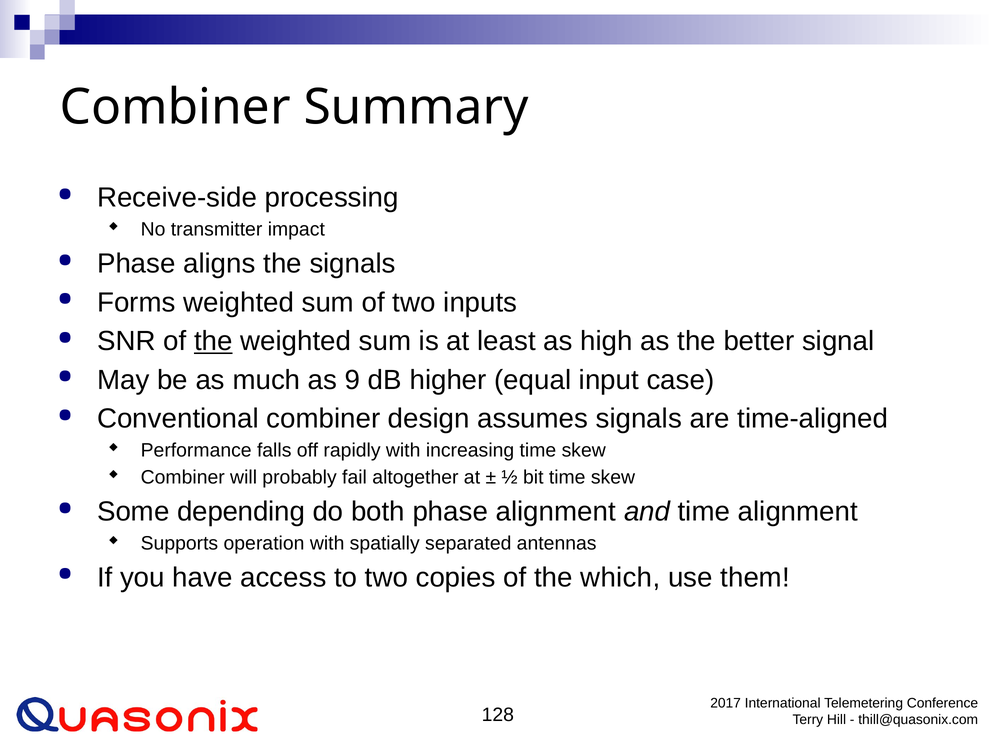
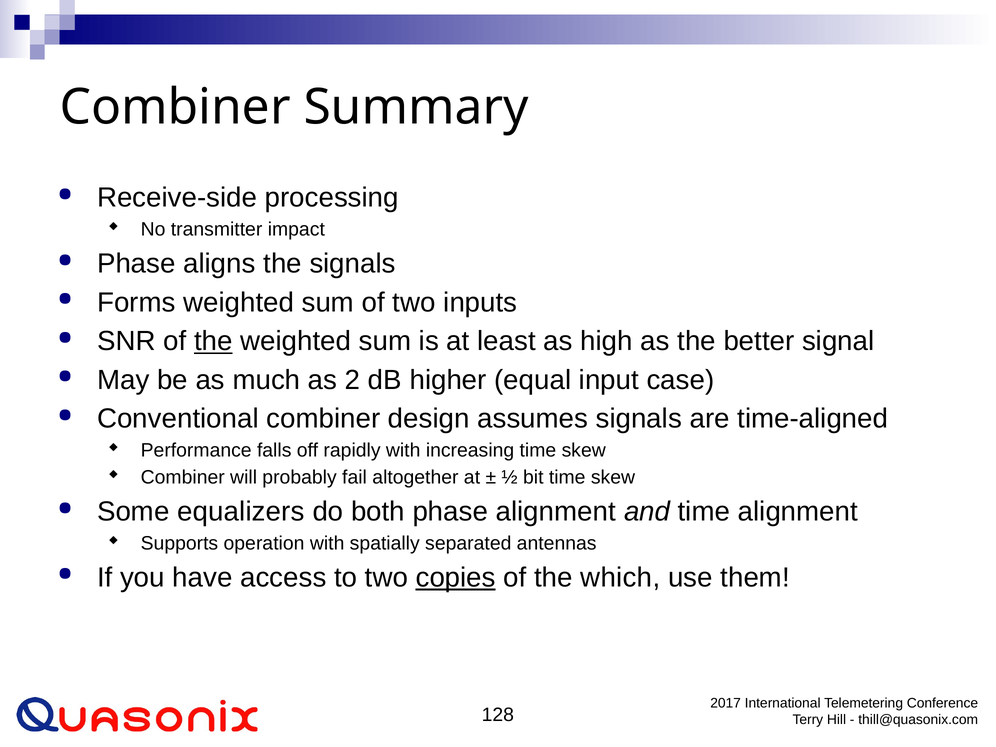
9: 9 -> 2 (353, 380)
depending: depending -> equalizers (241, 512)
copies underline: none -> present (456, 578)
